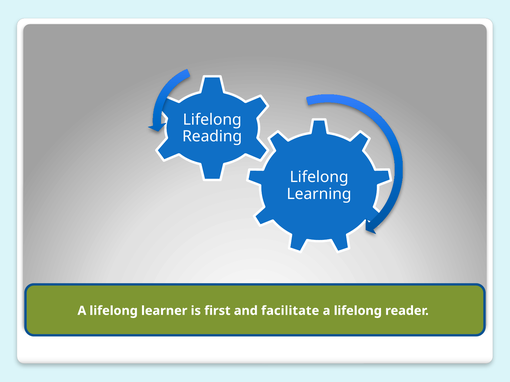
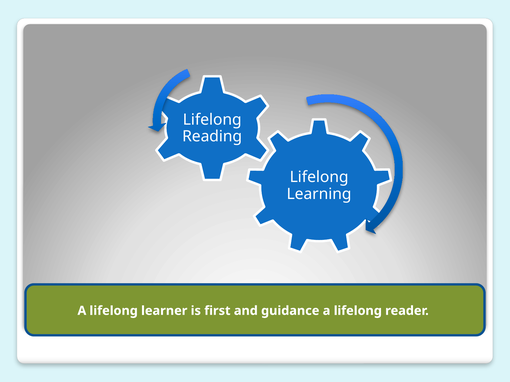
facilitate: facilitate -> guidance (290, 311)
